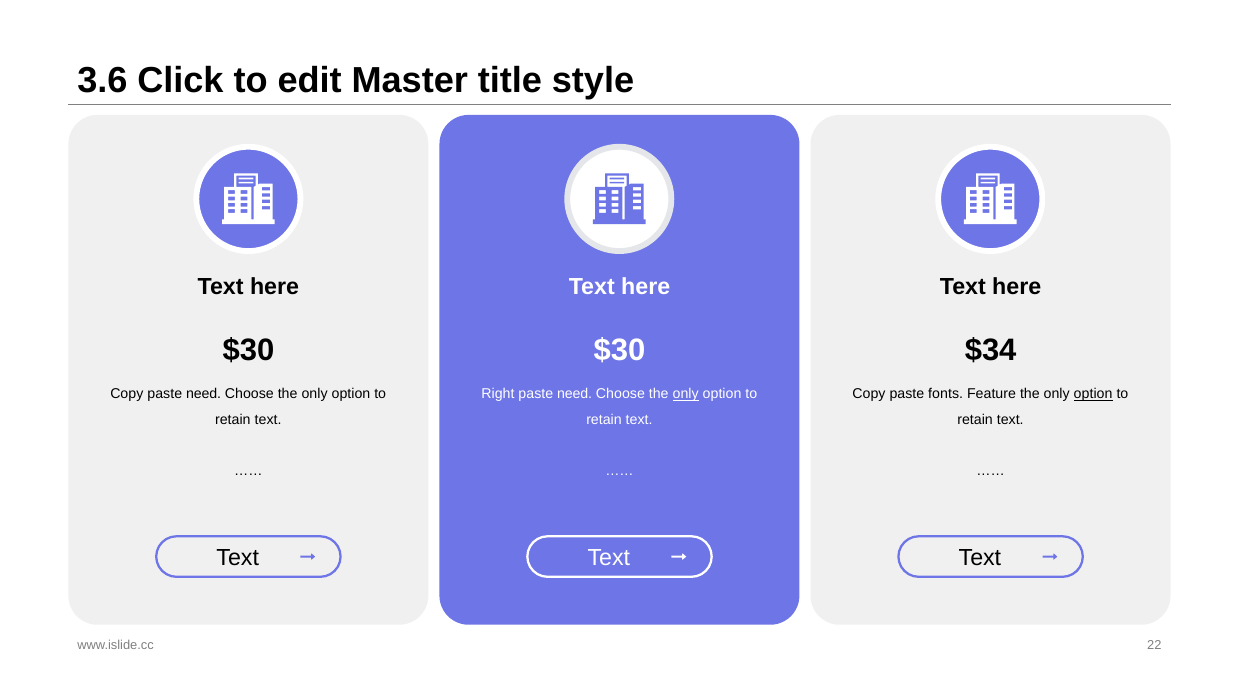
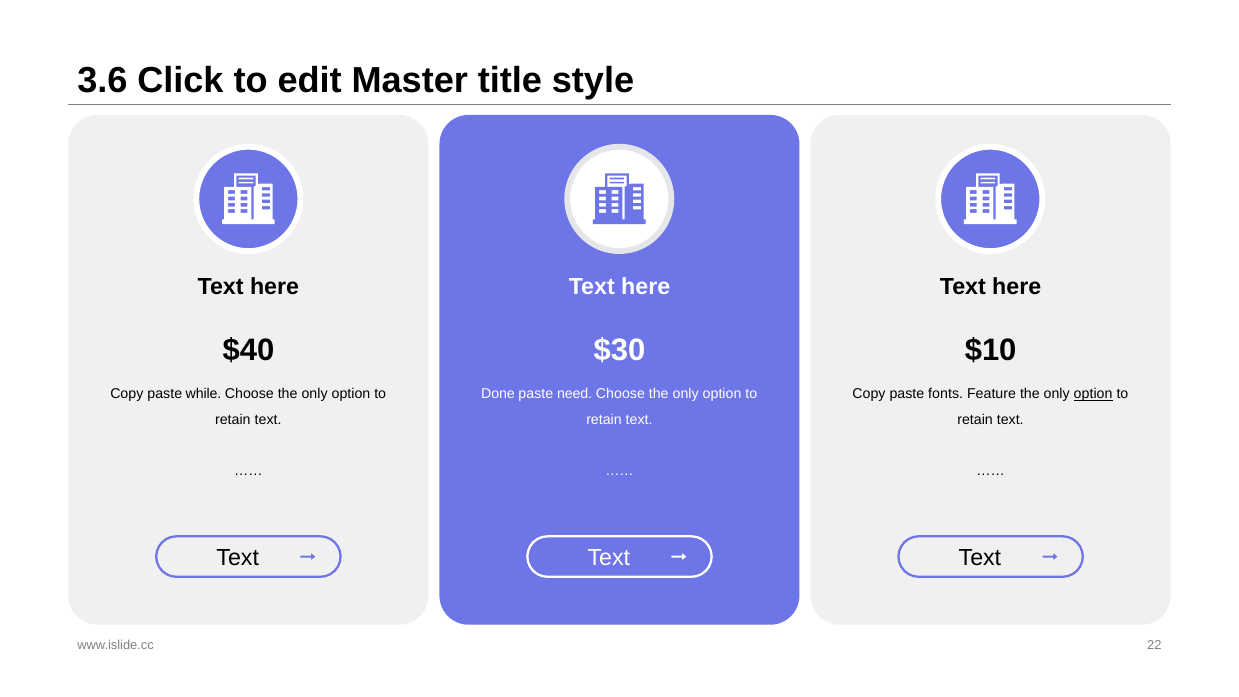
$30: $30 -> $40 (248, 351)
$34: $34 -> $10 (991, 351)
Copy paste need: need -> while (204, 394)
Right: Right -> Done (498, 394)
only underline: present -> none (686, 394)
